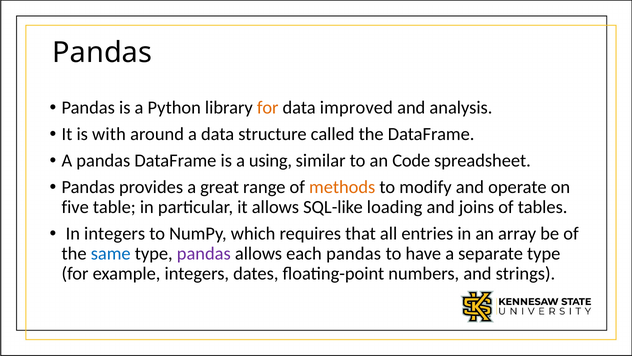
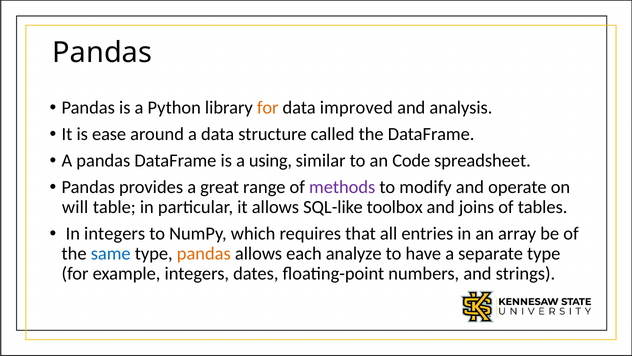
with: with -> ease (109, 134)
methods colour: orange -> purple (342, 187)
five: five -> will (75, 207)
loading: loading -> toolbox (395, 207)
pandas colour: purple -> orange (204, 253)
each pandas: pandas -> analyze (354, 253)
